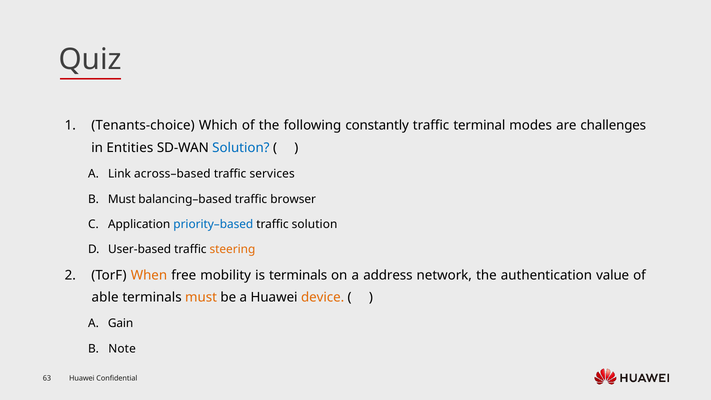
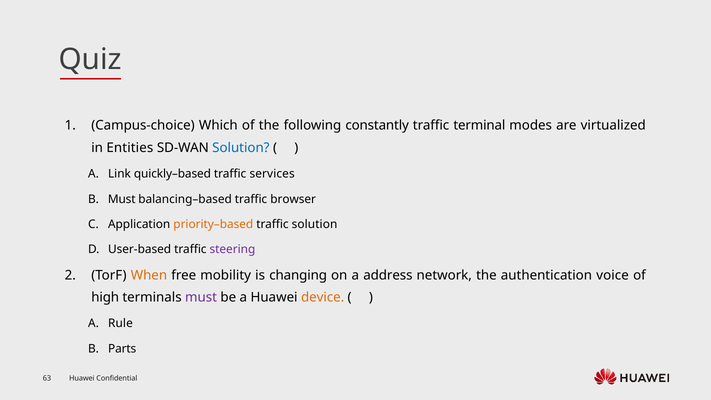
Tenants-choice: Tenants-choice -> Campus-choice (143, 126)
challenges: challenges -> virtualized (613, 126)
across–based: across–based -> quickly–based (172, 174)
priority–based colour: blue -> orange (213, 224)
steering colour: orange -> purple (232, 250)
is terminals: terminals -> changing (298, 275)
value: value -> voice (613, 275)
able: able -> high (105, 298)
must colour: orange -> purple (201, 298)
Gain: Gain -> Rule (120, 324)
Note: Note -> Parts (122, 349)
